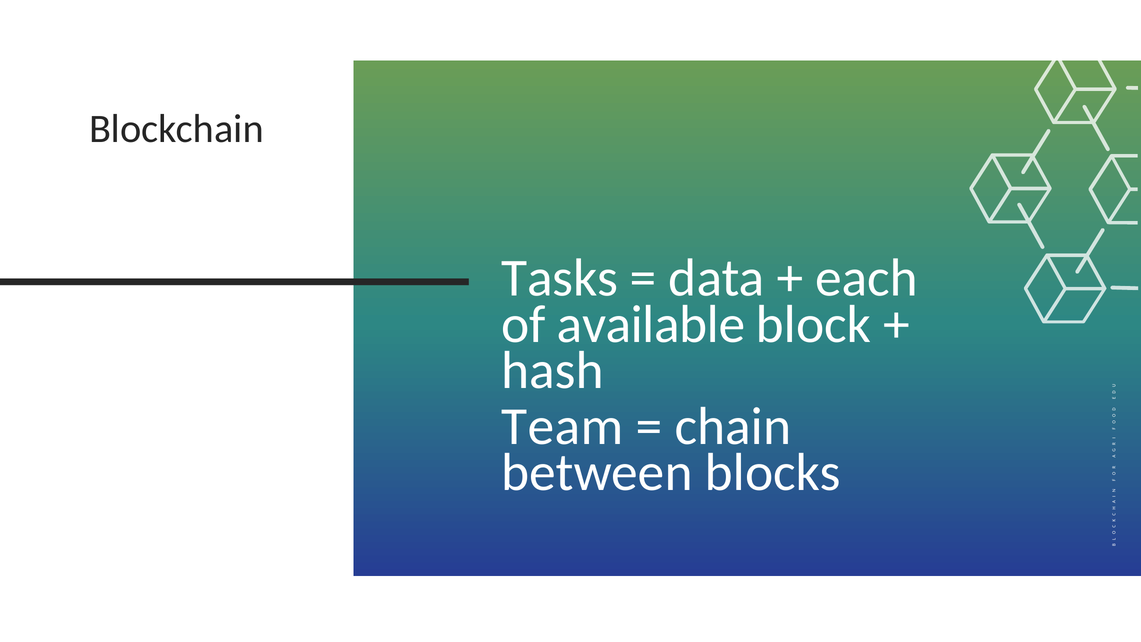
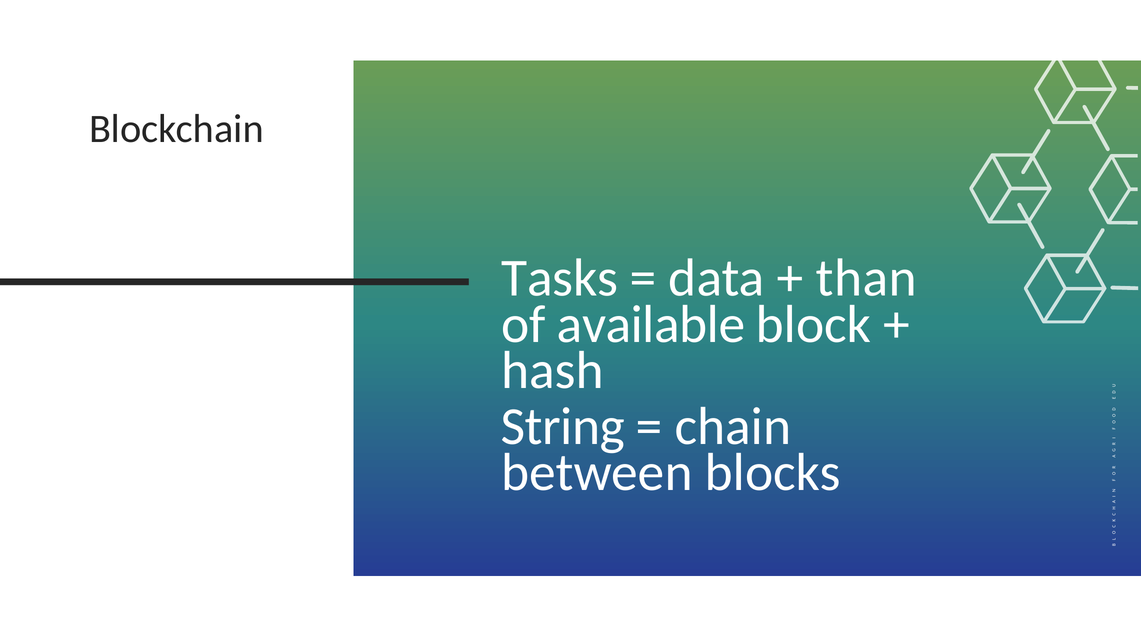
each: each -> than (866, 278)
Team: Team -> String (563, 426)
